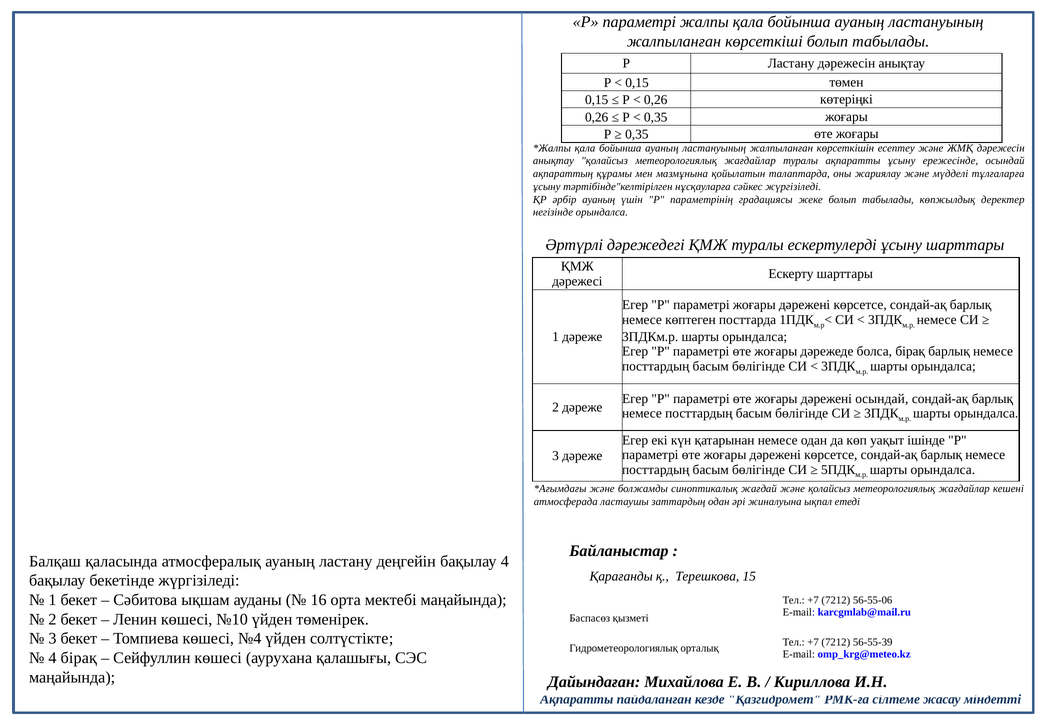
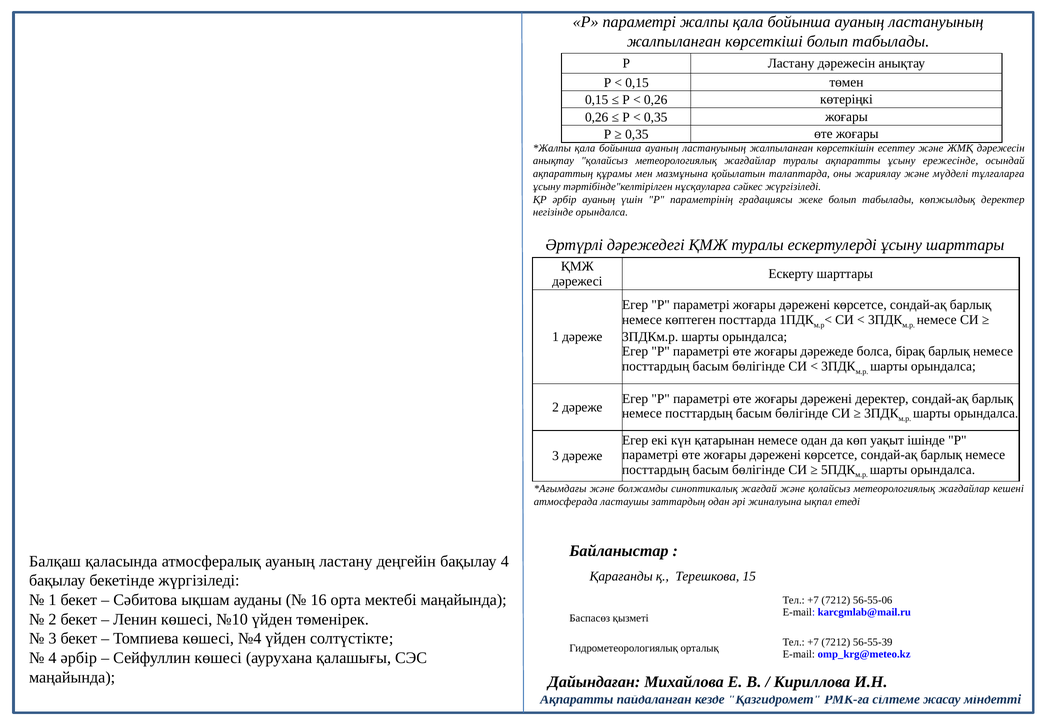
дәрежені осындай: осындай -> деректер (882, 399)
4 бірақ: бірақ -> әрбір (79, 658)
